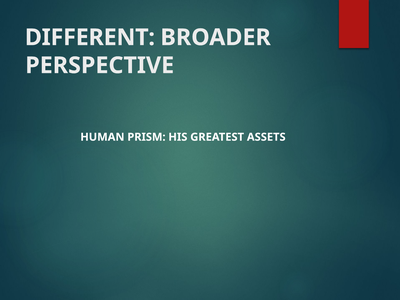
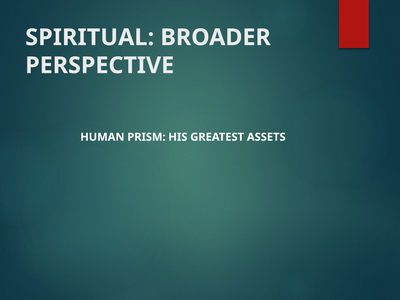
DIFFERENT: DIFFERENT -> SPIRITUAL (90, 37)
